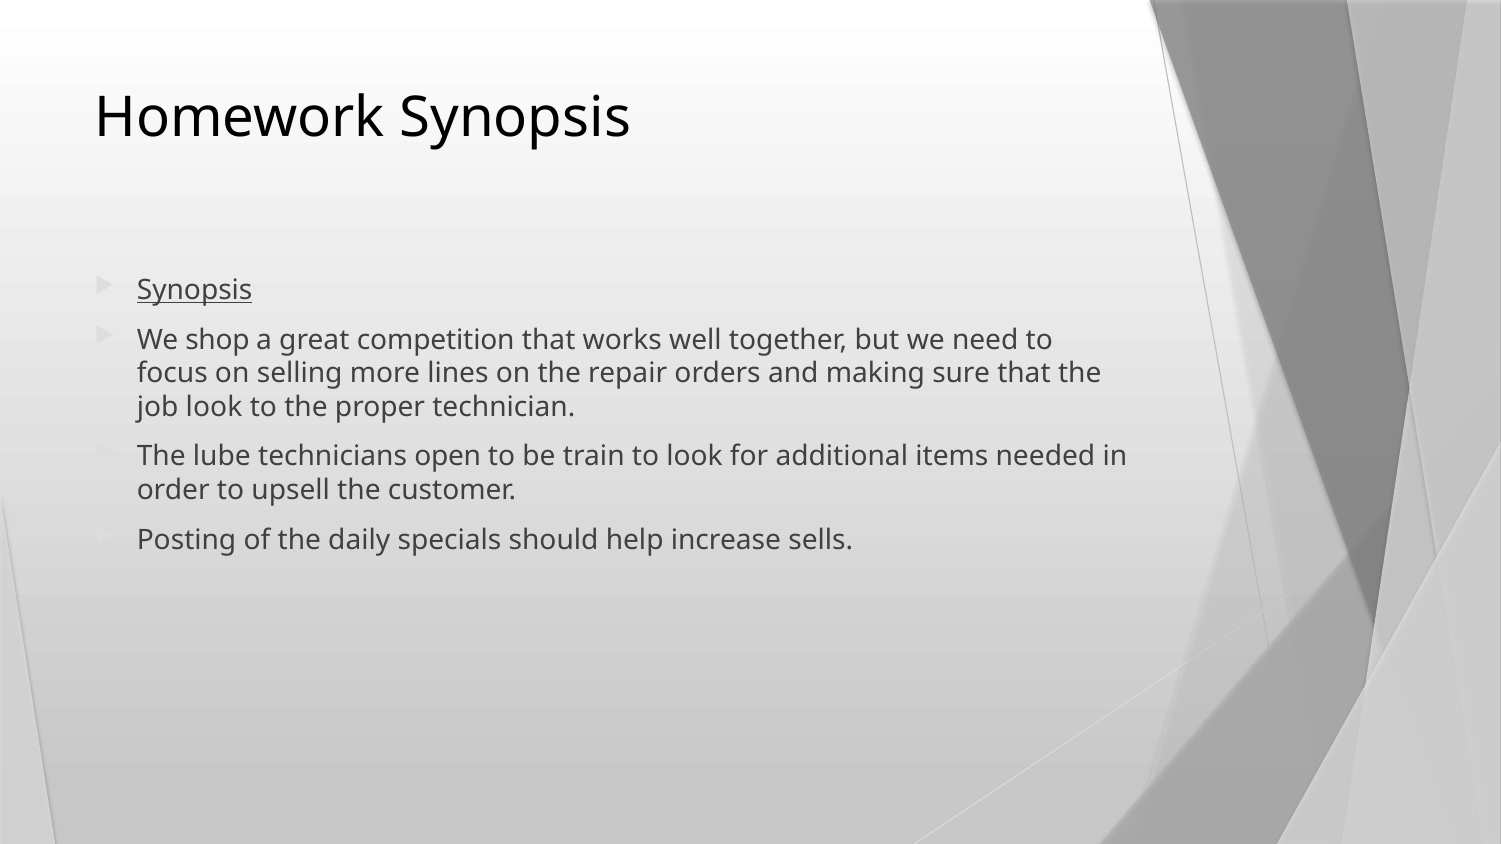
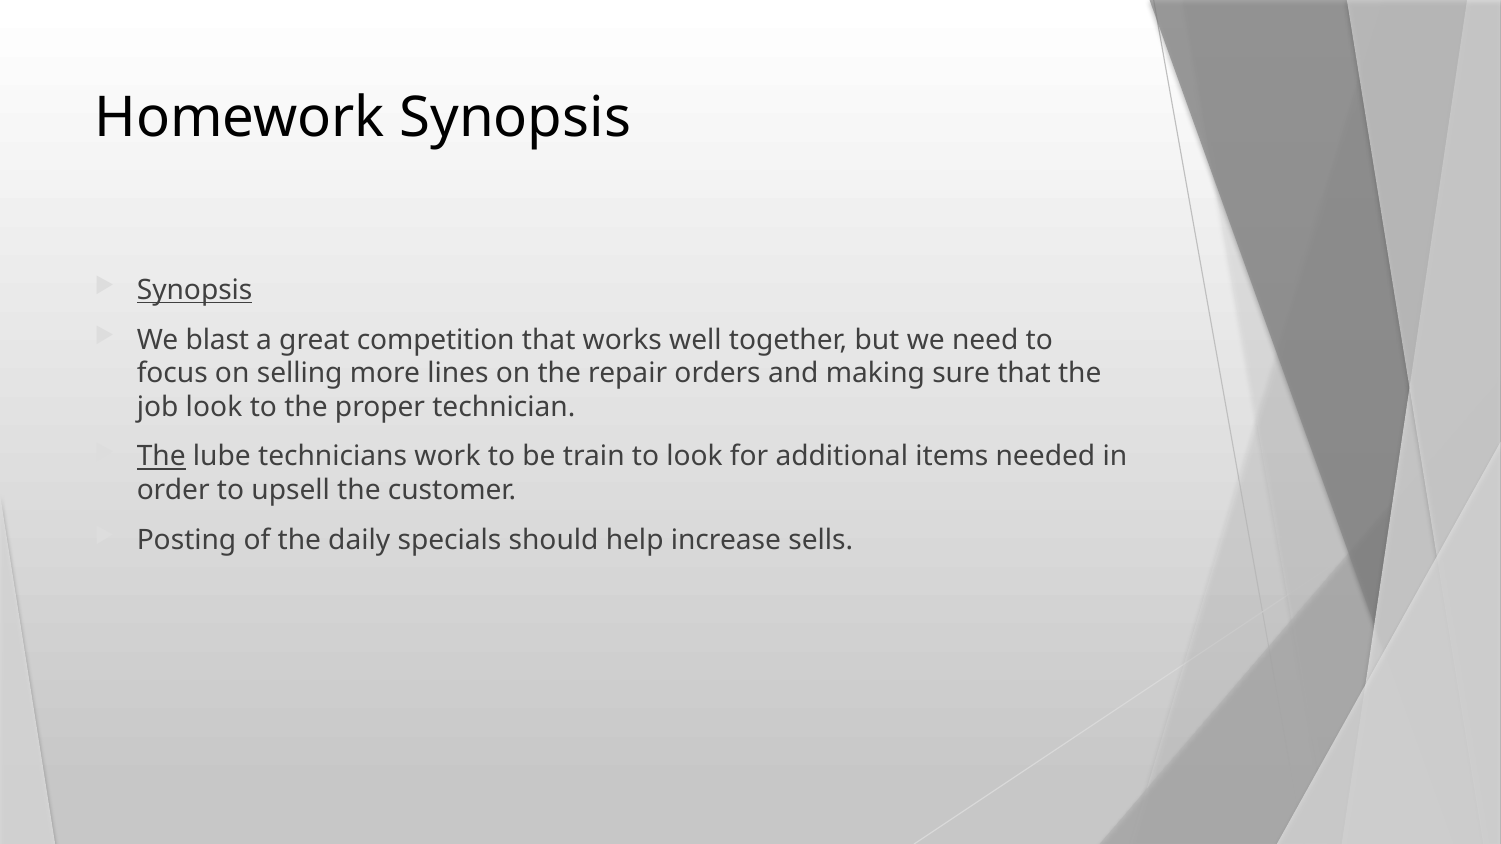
shop: shop -> blast (217, 340)
The underline: none -> present (161, 457)
open: open -> work (447, 457)
